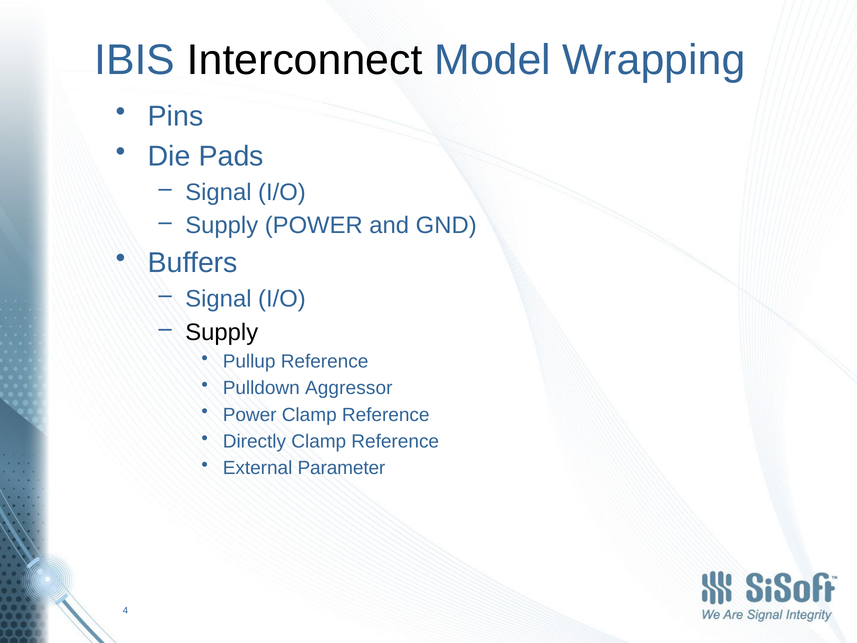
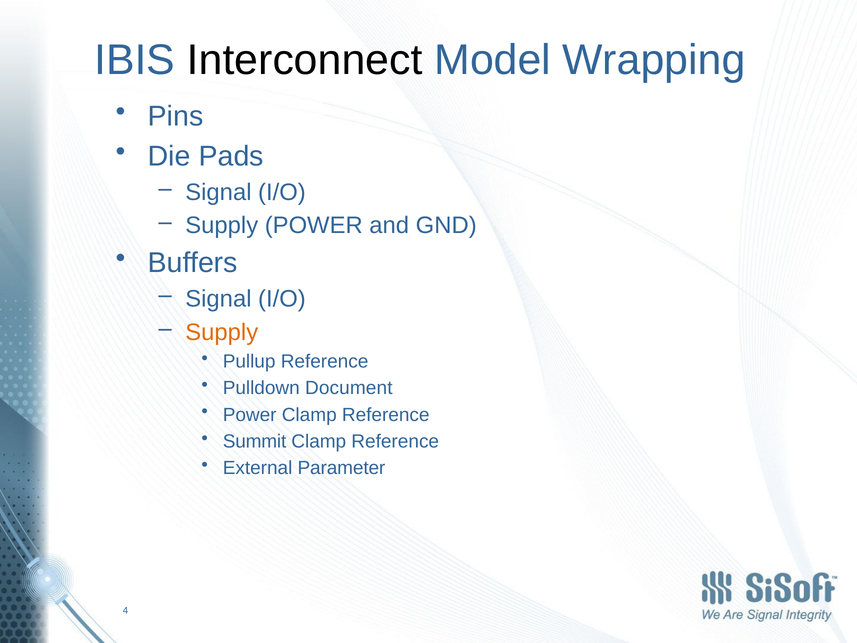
Supply colour: black -> orange (222, 332)
Aggressor: Aggressor -> Document (349, 388)
Directly: Directly -> Summit (255, 441)
